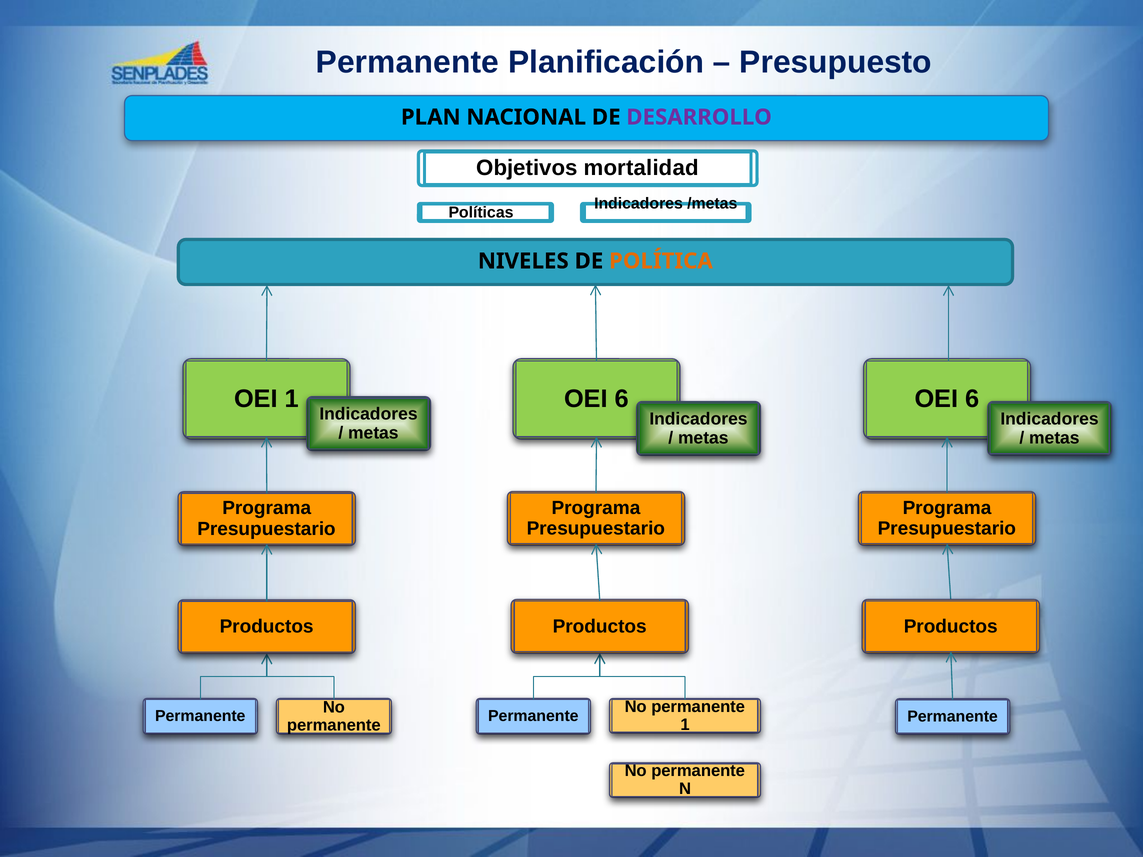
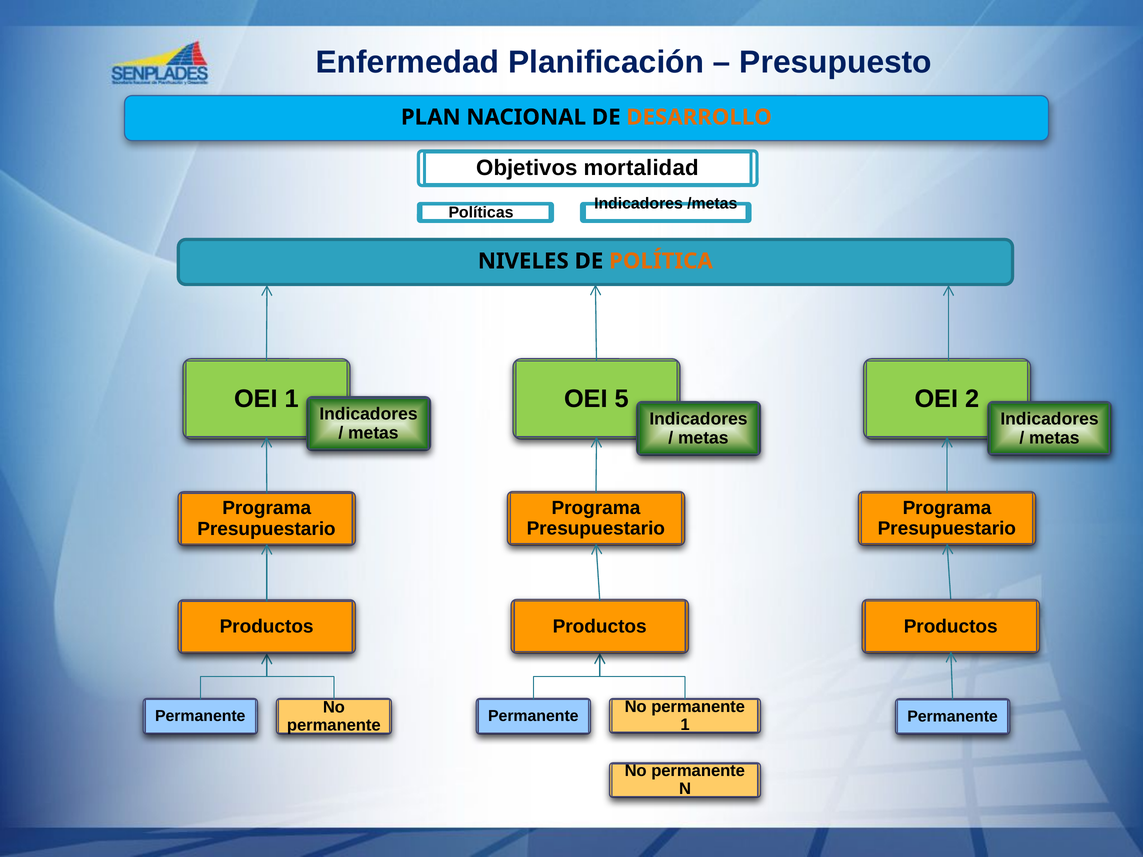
Permanente: Permanente -> Enfermedad (408, 62)
DESARROLLO colour: purple -> orange (699, 117)
1 OEI 6: 6 -> 5 (622, 399)
6: 6 -> 2 (972, 399)
